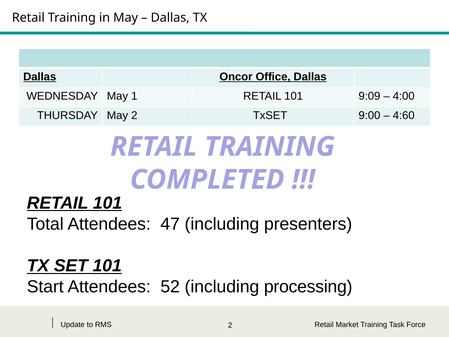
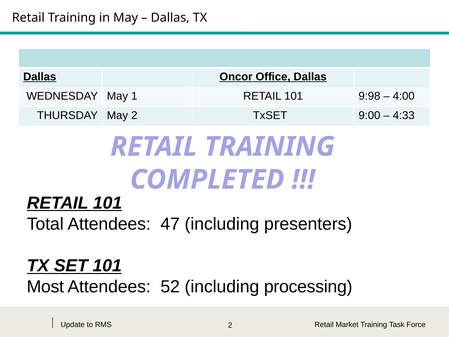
9:09: 9:09 -> 9:98 (369, 96)
4:60: 4:60 -> 4:33 (404, 115)
Start: Start -> Most (45, 287)
